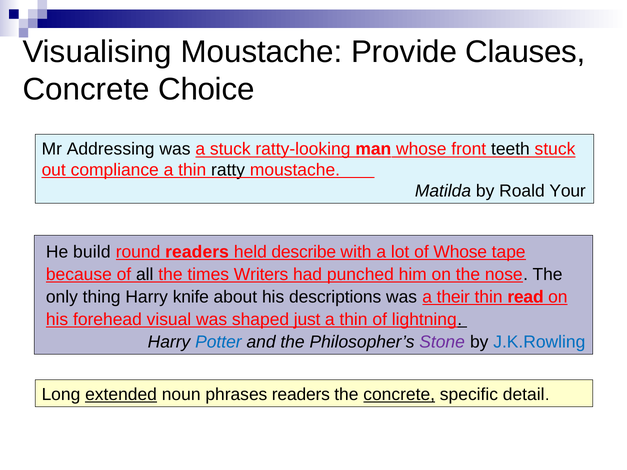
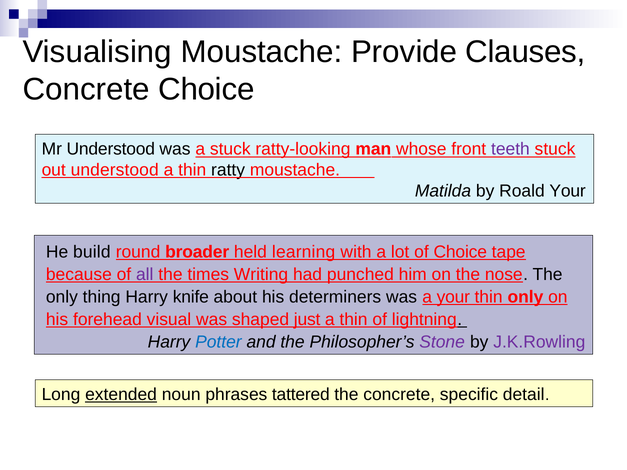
Mr Addressing: Addressing -> Understood (111, 149)
teeth colour: black -> purple (510, 149)
out compliance: compliance -> understood (115, 170)
round readers: readers -> broader (197, 252)
describe: describe -> learning (304, 252)
of Whose: Whose -> Choice (460, 252)
all colour: black -> purple (145, 274)
Writers: Writers -> Writing (261, 274)
descriptions: descriptions -> determiners (335, 297)
a their: their -> your (453, 297)
thin read: read -> only (525, 297)
J.K.Rowling colour: blue -> purple (539, 342)
phrases readers: readers -> tattered (301, 395)
concrete underline: present -> none (399, 395)
